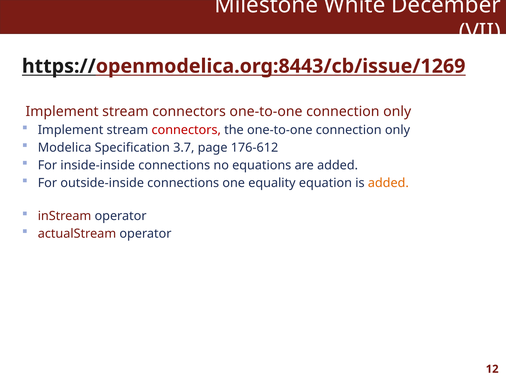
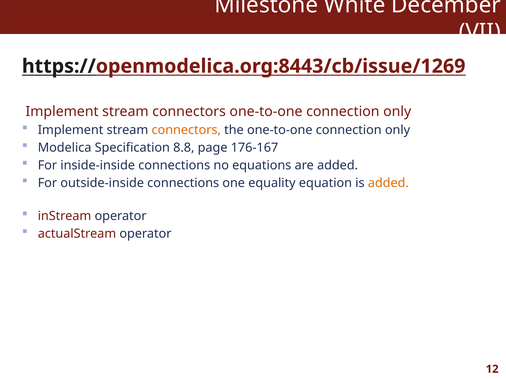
connectors colour: red -> orange (186, 130)
3.7: 3.7 -> 8.8 (184, 148)
176-612: 176-612 -> 176-167 (254, 148)
